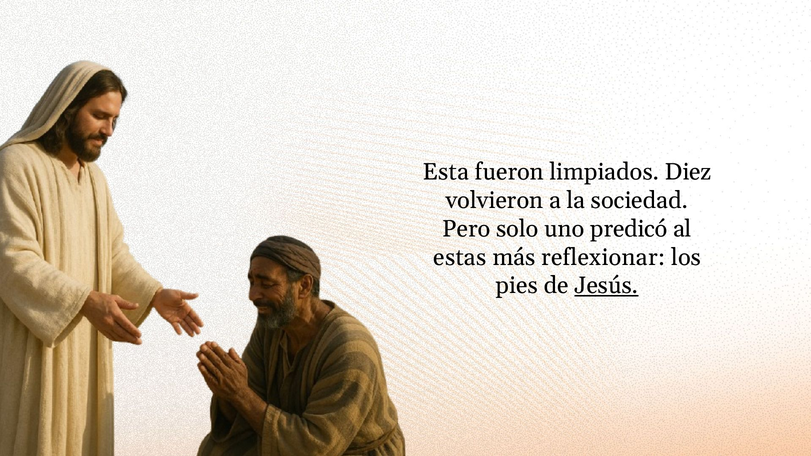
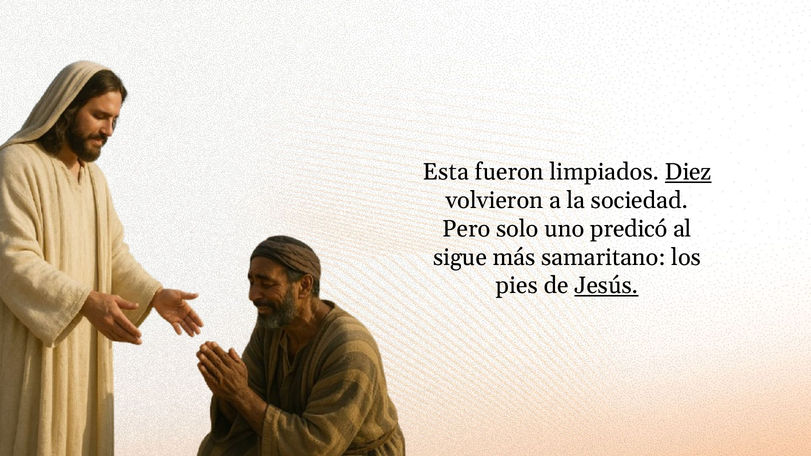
Diez underline: none -> present (688, 172)
estas: estas -> sigue (460, 257)
reflexionar: reflexionar -> samaritano (603, 257)
